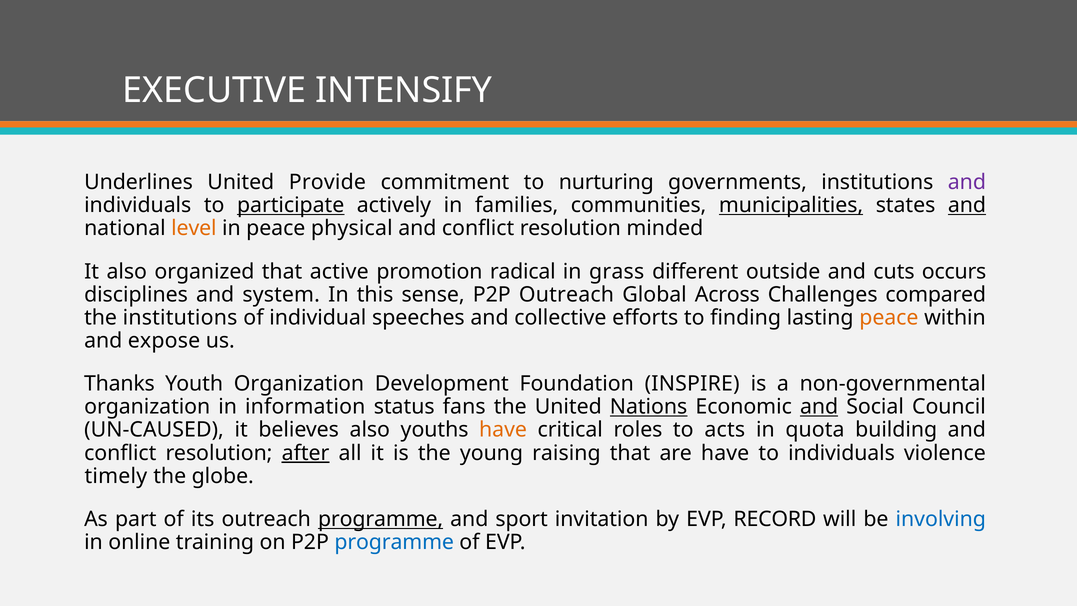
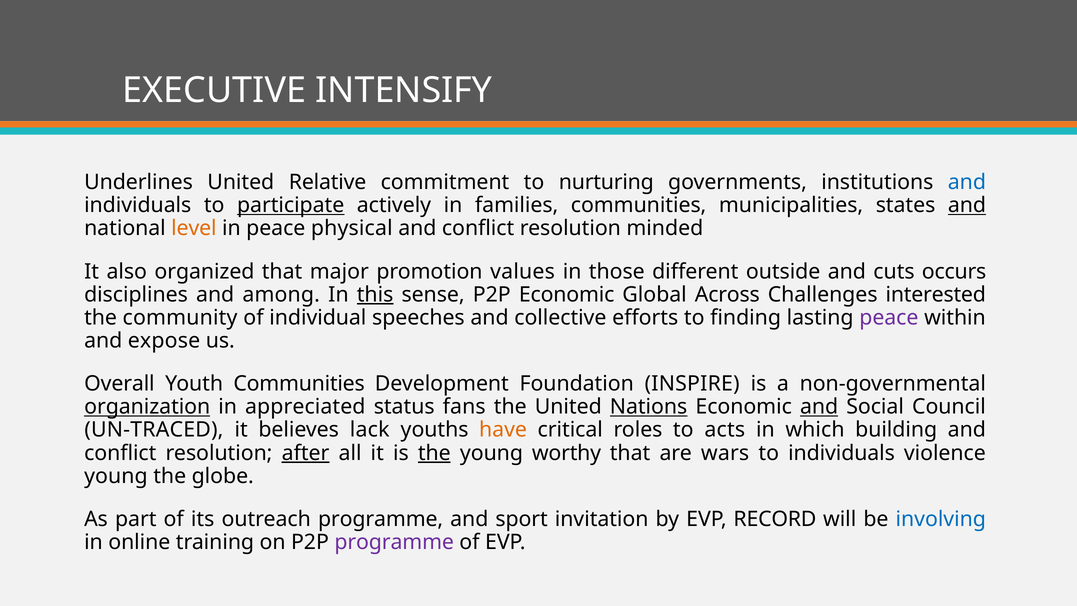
Provide: Provide -> Relative (328, 182)
and colour: purple -> blue (967, 182)
municipalities underline: present -> none (791, 205)
active: active -> major (339, 271)
radical: radical -> values (523, 271)
grass: grass -> those (617, 271)
system: system -> among (281, 295)
this underline: none -> present (375, 295)
P2P Outreach: Outreach -> Economic (567, 295)
compared: compared -> interested (936, 295)
the institutions: institutions -> community (180, 318)
peace colour: orange -> purple (889, 318)
Thanks: Thanks -> Overall (119, 384)
Youth Organization: Organization -> Communities (299, 384)
organization underline: none -> present (147, 407)
information: information -> appreciated (305, 407)
UN-CAUSED: UN-CAUSED -> UN-TRACED (154, 430)
believes also: also -> lack (370, 430)
quota: quota -> which (815, 430)
the underline: none -> present (434, 453)
raising: raising -> worthy (567, 453)
are have: have -> wars (725, 453)
timely: timely -> young (116, 476)
programme underline: present -> none (381, 519)
programme colour: blue -> purple (394, 542)
